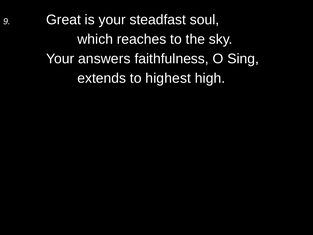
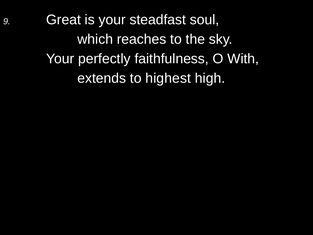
answers: answers -> perfectly (104, 59)
Sing: Sing -> With (243, 59)
